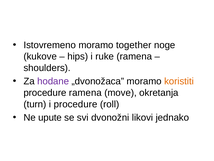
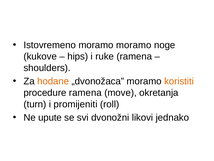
moramo together: together -> moramo (134, 45)
hodane colour: purple -> orange (53, 81)
i procedure: procedure -> promijeniti (76, 104)
